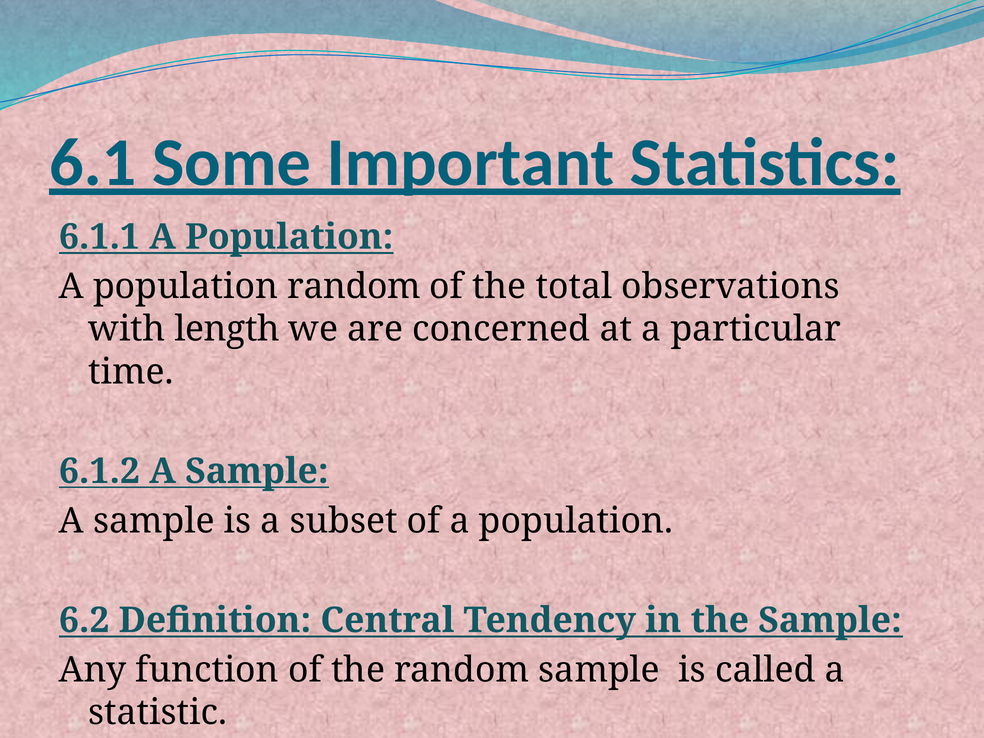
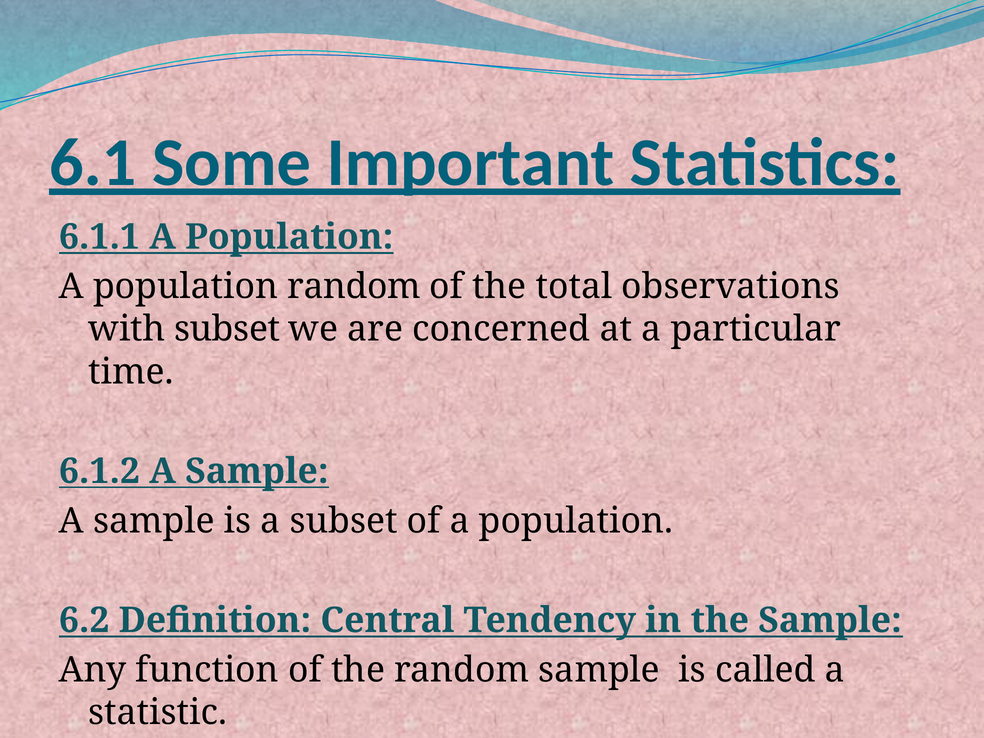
with length: length -> subset (227, 329)
